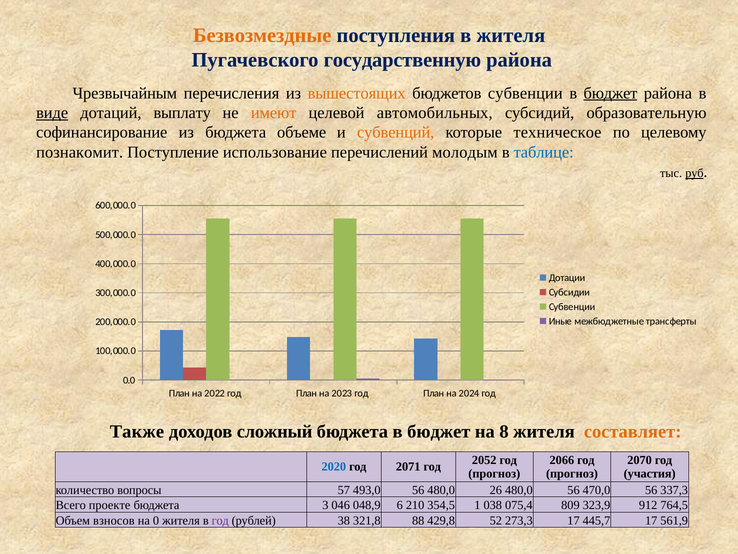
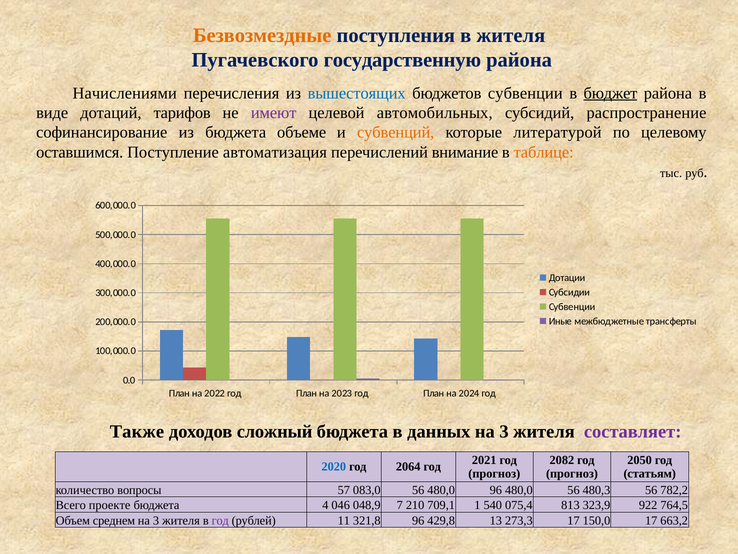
Чрезвычайным: Чрезвычайным -> Начислениями (125, 93)
вышестоящих colour: orange -> blue (357, 93)
виде underline: present -> none (52, 113)
выплату: выплату -> тарифов (182, 113)
имеют colour: orange -> purple (274, 113)
образовательную: образовательную -> распространение (646, 113)
техническое: техническое -> литературой (557, 132)
познакомит: познакомит -> оставшимся (80, 152)
использование: использование -> автоматизация (275, 152)
молодым: молодым -> внимание (465, 152)
таблице colour: blue -> orange (544, 152)
руб underline: present -> none (694, 173)
бюджета в бюджет: бюджет -> данных (439, 431)
8: 8 -> 3 (504, 431)
составляет colour: orange -> purple (633, 431)
2052: 2052 -> 2021 (484, 460)
2066: 2066 -> 2082 (562, 460)
2070: 2070 -> 2050 (640, 460)
2071: 2071 -> 2064 (408, 466)
участия: участия -> статьям (650, 473)
493,0: 493,0 -> 083,0 (367, 490)
480,0 26: 26 -> 96 (496, 490)
470,0: 470,0 -> 480,3 (597, 490)
337,3: 337,3 -> 782,2 (674, 490)
3: 3 -> 4 (325, 505)
6: 6 -> 7 (400, 505)
354,5: 354,5 -> 709,1 (441, 505)
038: 038 -> 540 (493, 505)
809: 809 -> 813 (570, 505)
912: 912 -> 922 (648, 505)
взносов: взносов -> среднем (114, 520)
0: 0 -> 3 (156, 520)
38: 38 -> 11 (344, 520)
321,8 88: 88 -> 96 (418, 520)
52: 52 -> 13 (496, 520)
445,7: 445,7 -> 150,0 (597, 520)
561,9: 561,9 -> 663,2 (674, 520)
